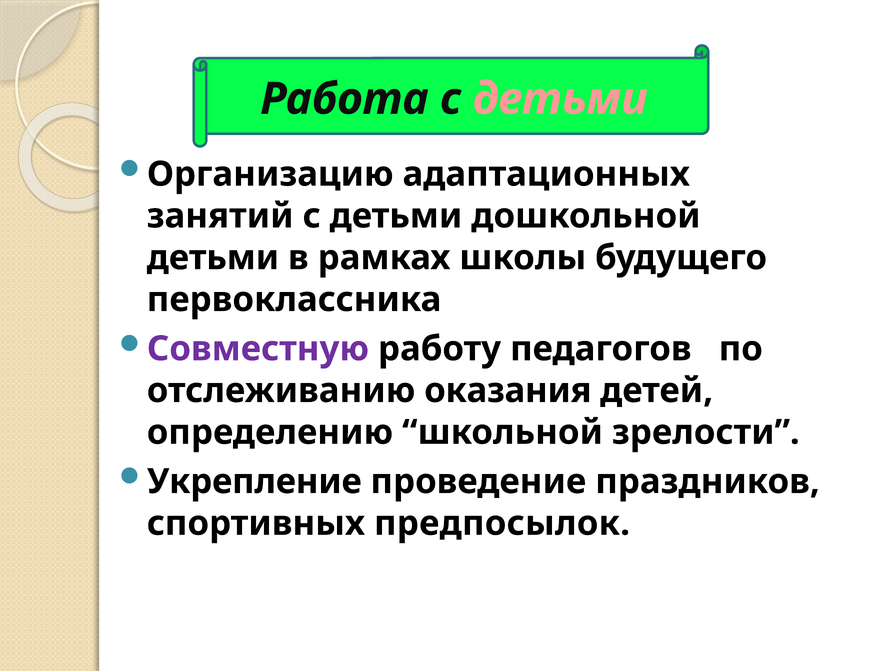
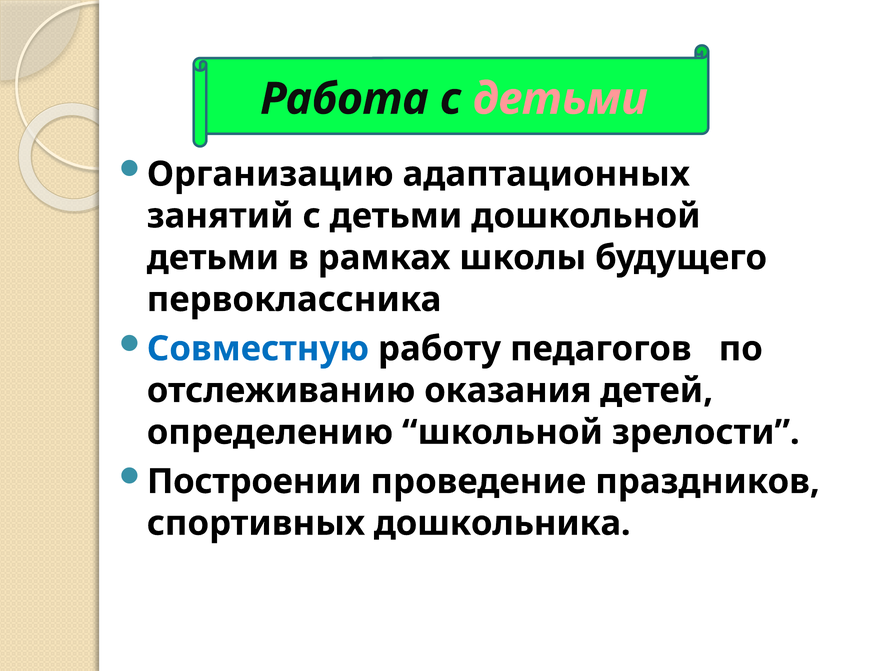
Совместную colour: purple -> blue (258, 349)
Укрепление: Укрепление -> Построении (254, 482)
предпосылок: предпосылок -> дошкольника (502, 524)
